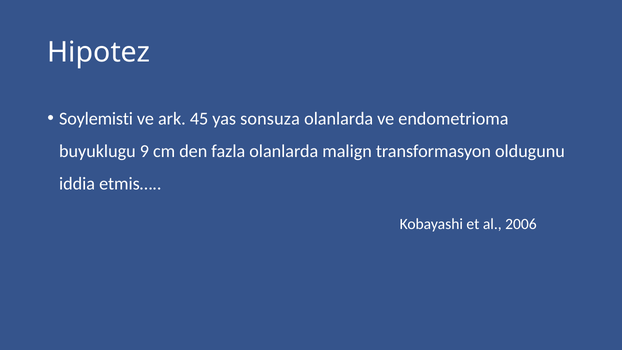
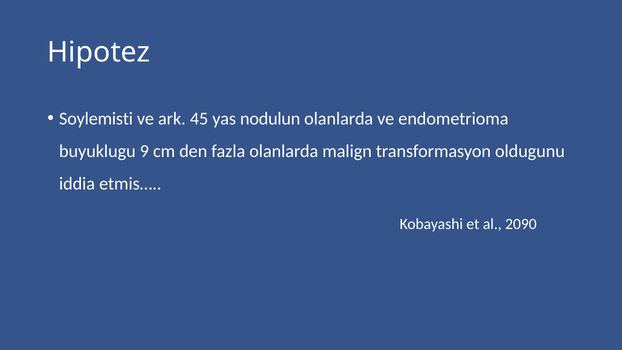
sonsuza: sonsuza -> nodulun (270, 119)
2006: 2006 -> 2090 (521, 224)
